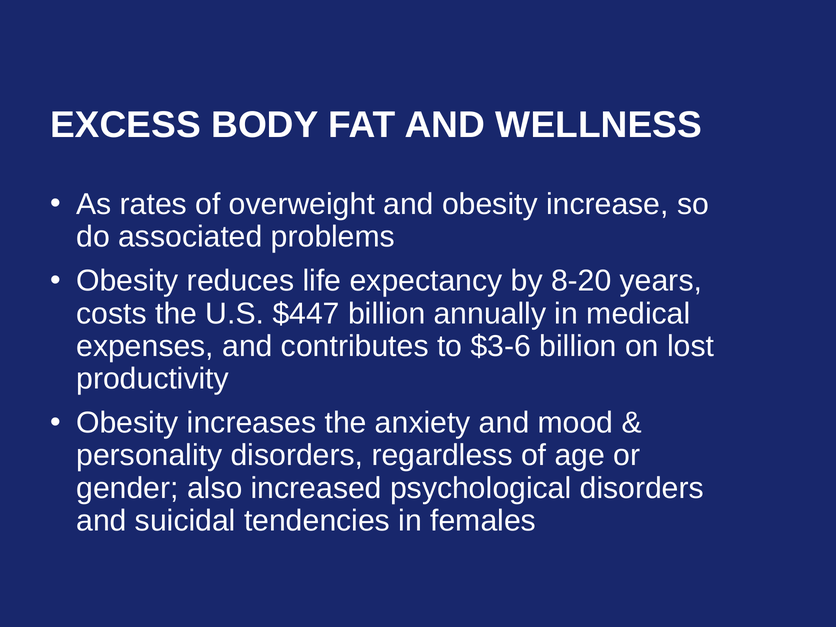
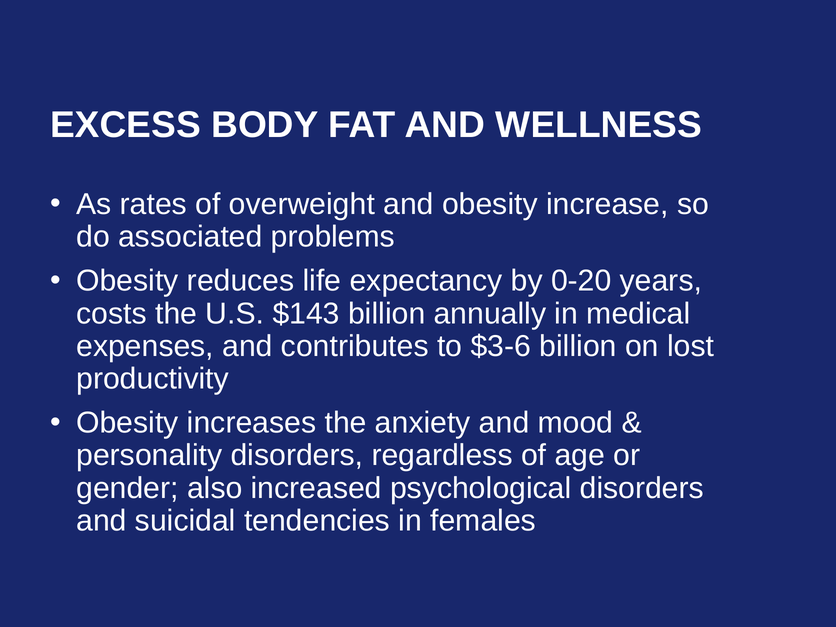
8-20: 8-20 -> 0-20 (581, 281)
$447: $447 -> $143 (306, 314)
